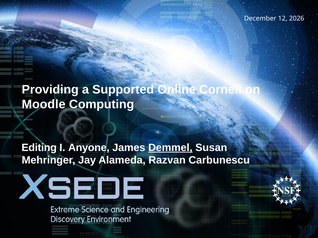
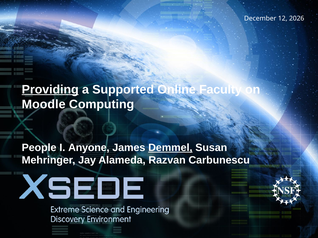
Providing underline: none -> present (50, 90)
Cornell: Cornell -> Faculty (220, 90)
Editing: Editing -> People (39, 148)
